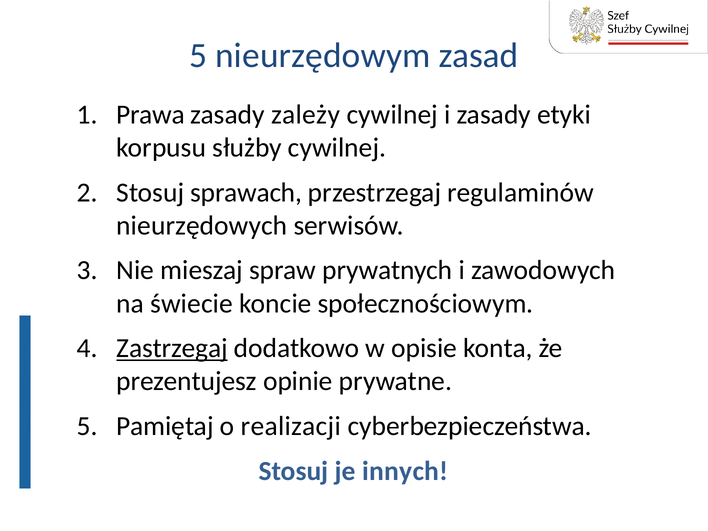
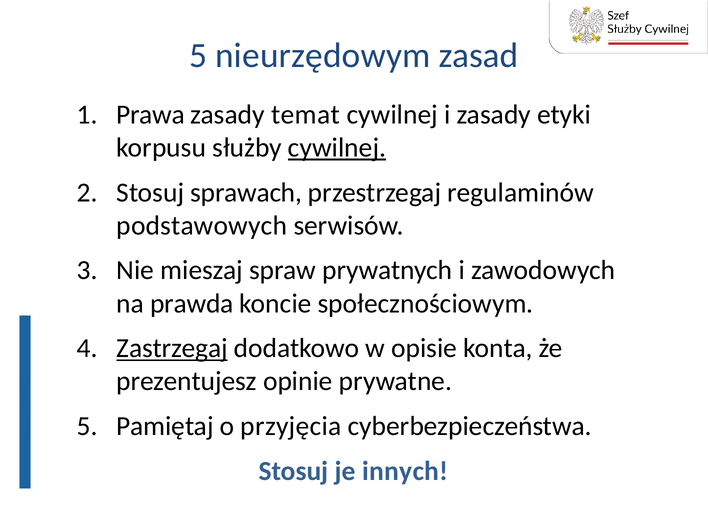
zależy: zależy -> temat (306, 115)
cywilnej underline: none -> present (337, 148)
nieurzędowych: nieurzędowych -> podstawowych (202, 226)
świecie: świecie -> prawda (192, 303)
realizacji: realizacji -> przyjęcia (291, 426)
